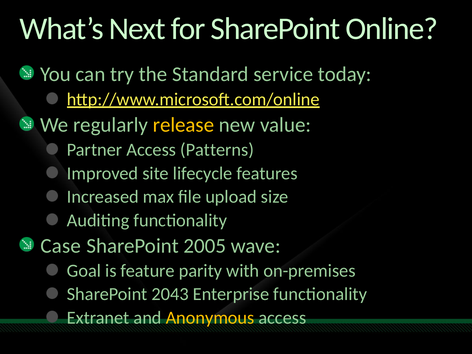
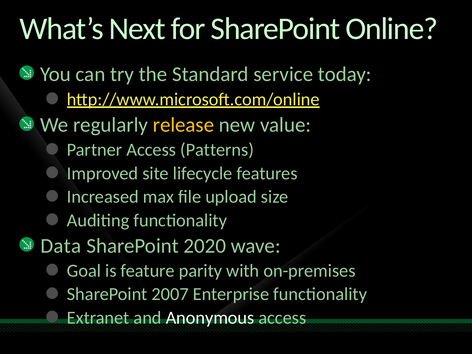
Case: Case -> Data (61, 246)
2005: 2005 -> 2020 (205, 246)
2043: 2043 -> 2007 (170, 294)
Anonymous colour: yellow -> white (210, 318)
